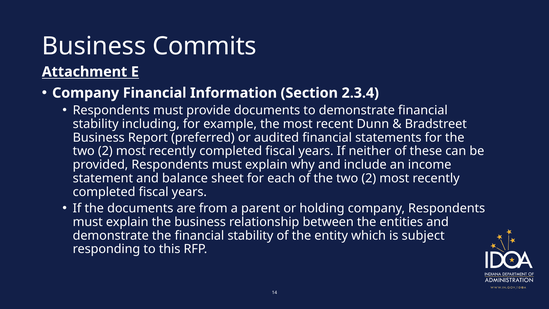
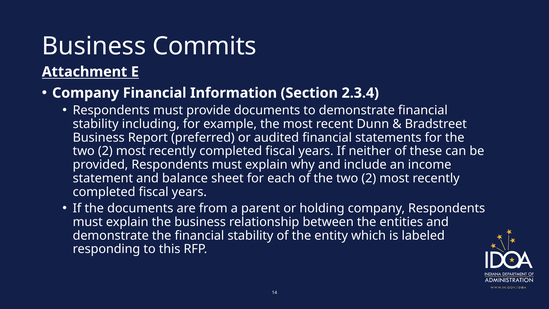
subject: subject -> labeled (423, 235)
